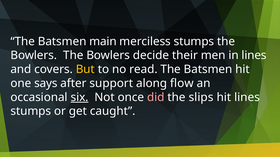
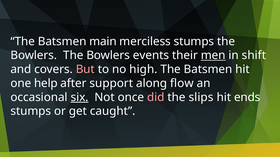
decide: decide -> events (151, 56)
men underline: none -> present (213, 56)
in lines: lines -> shift (254, 56)
But colour: yellow -> pink (85, 70)
read: read -> high (143, 70)
says: says -> help (46, 83)
hit lines: lines -> ends (247, 97)
